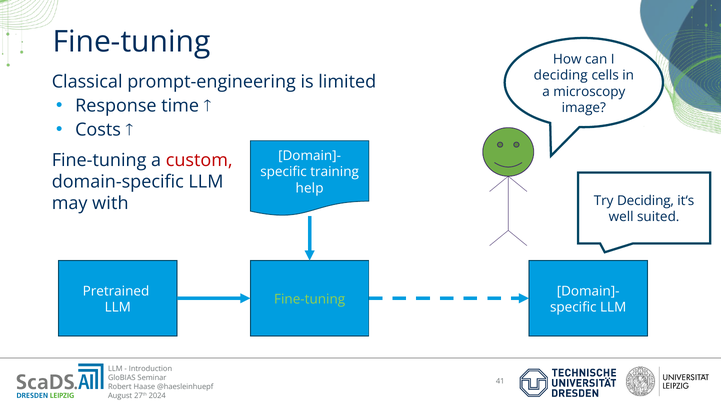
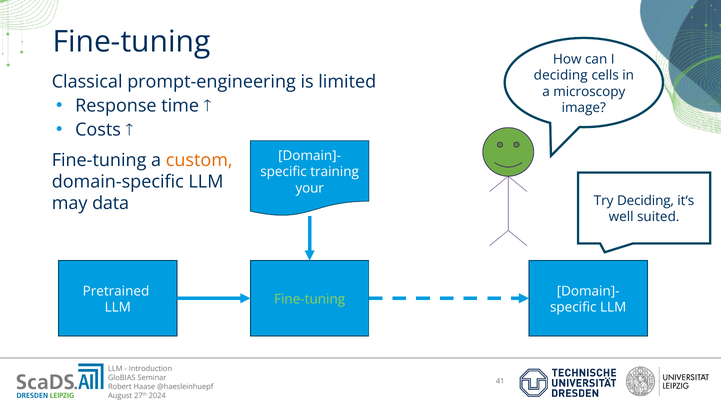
custom colour: red -> orange (199, 161)
help: help -> your (310, 188)
with: with -> data (111, 204)
